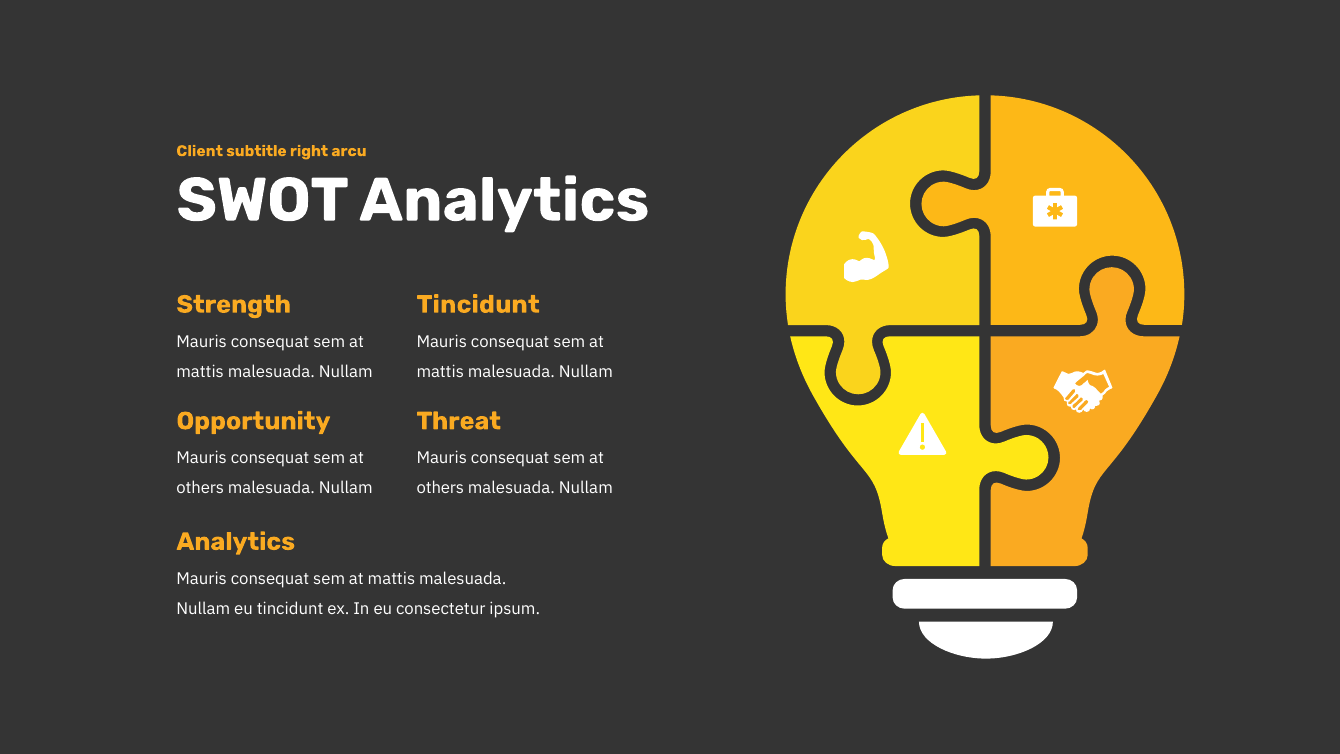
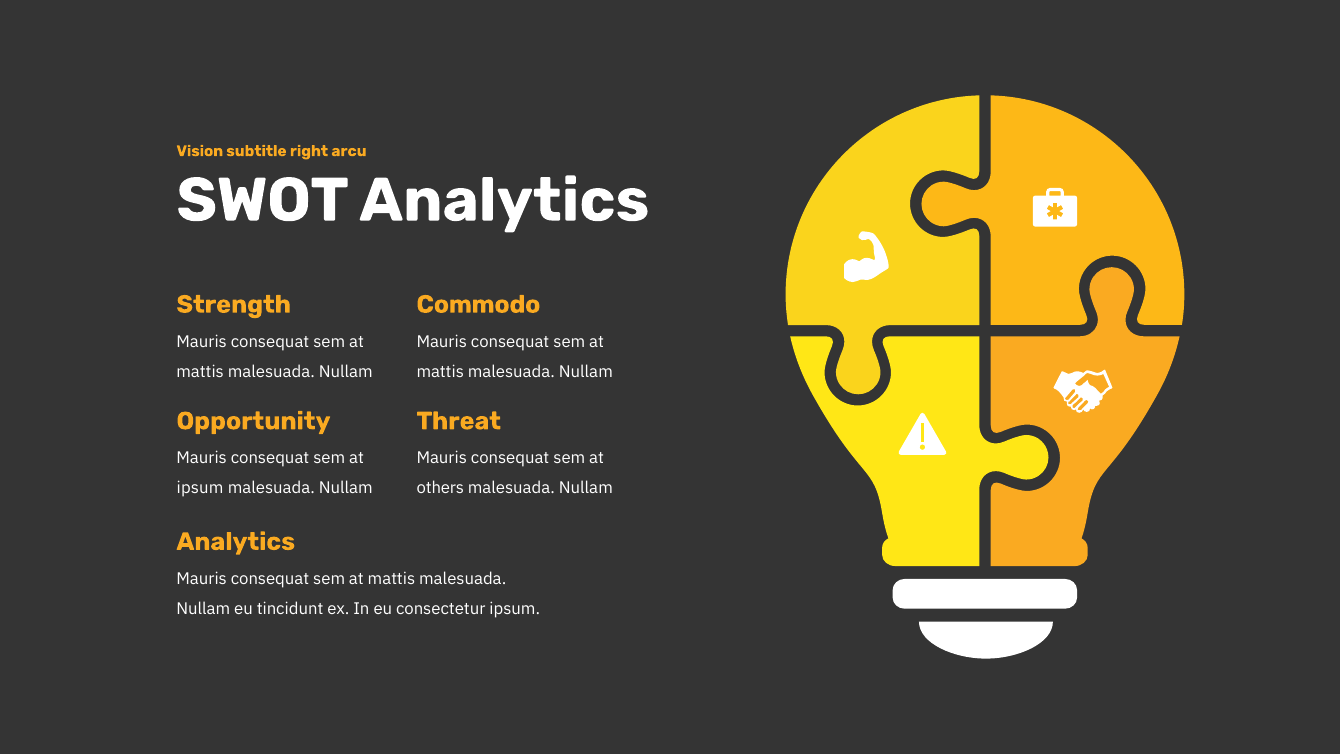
Client: Client -> Vision (200, 151)
Tincidunt: Tincidunt -> Commodo (478, 304)
others: others -> ipsum (200, 488)
